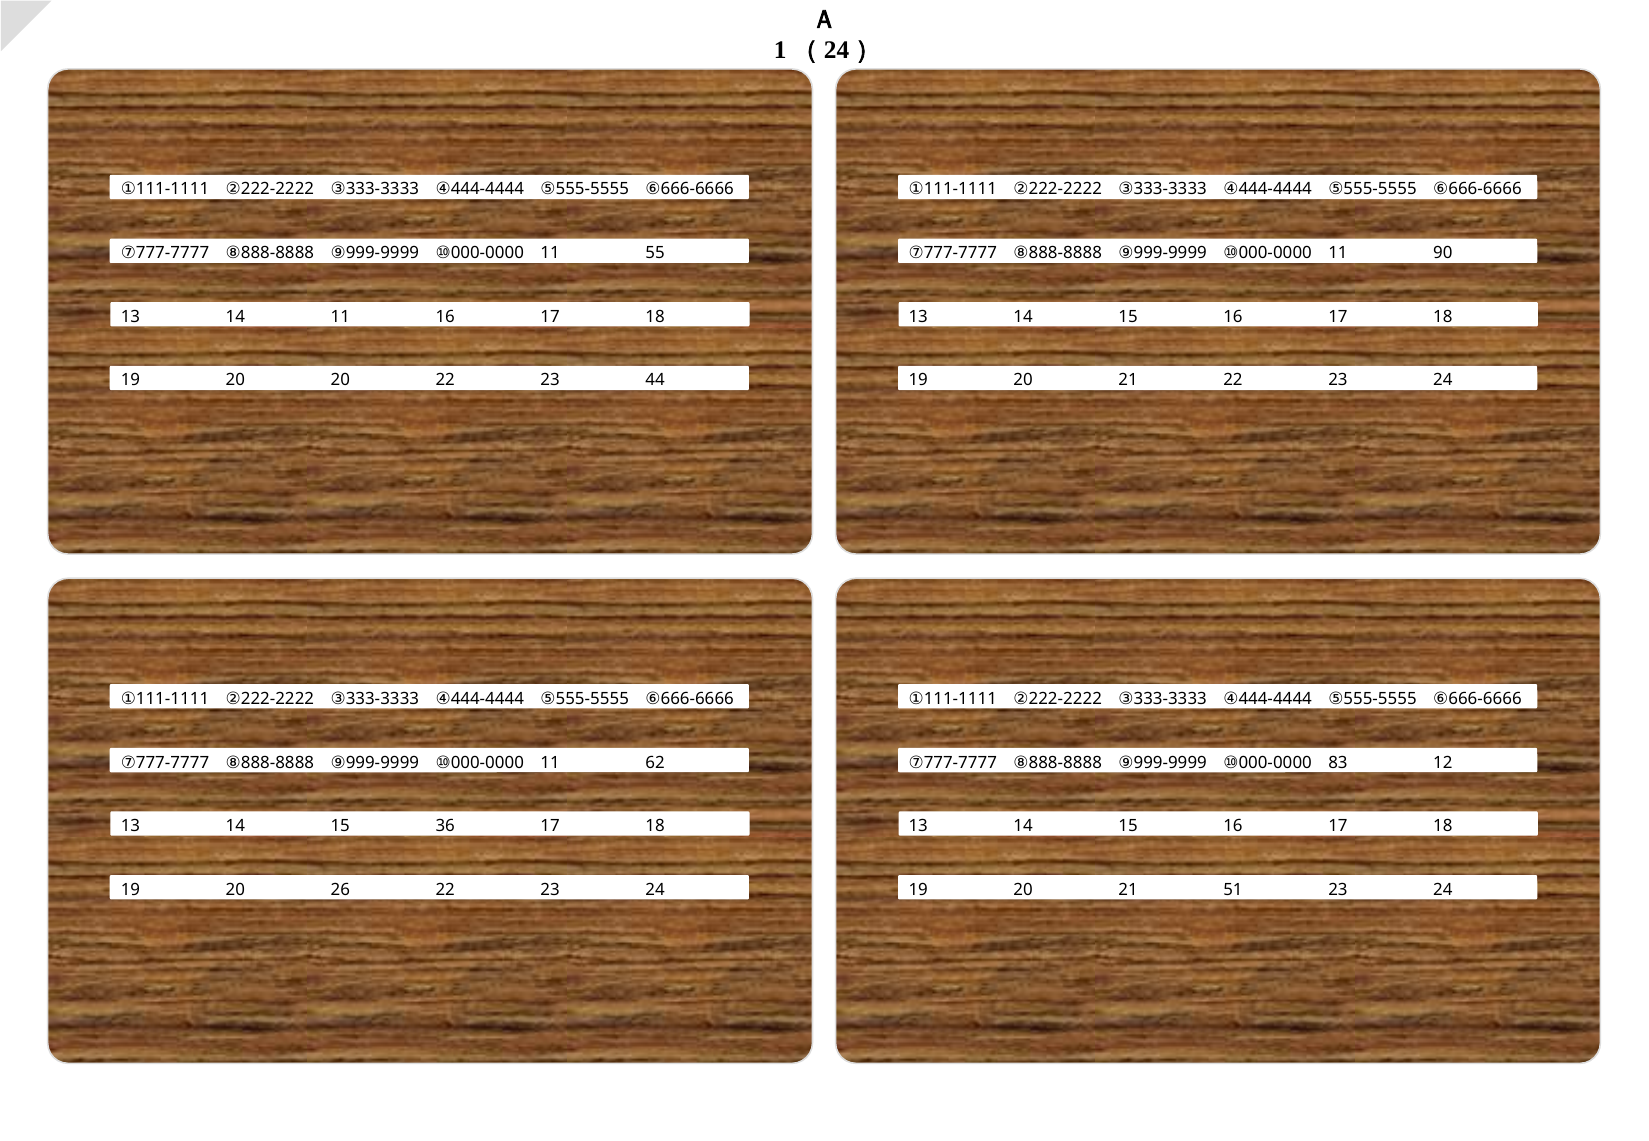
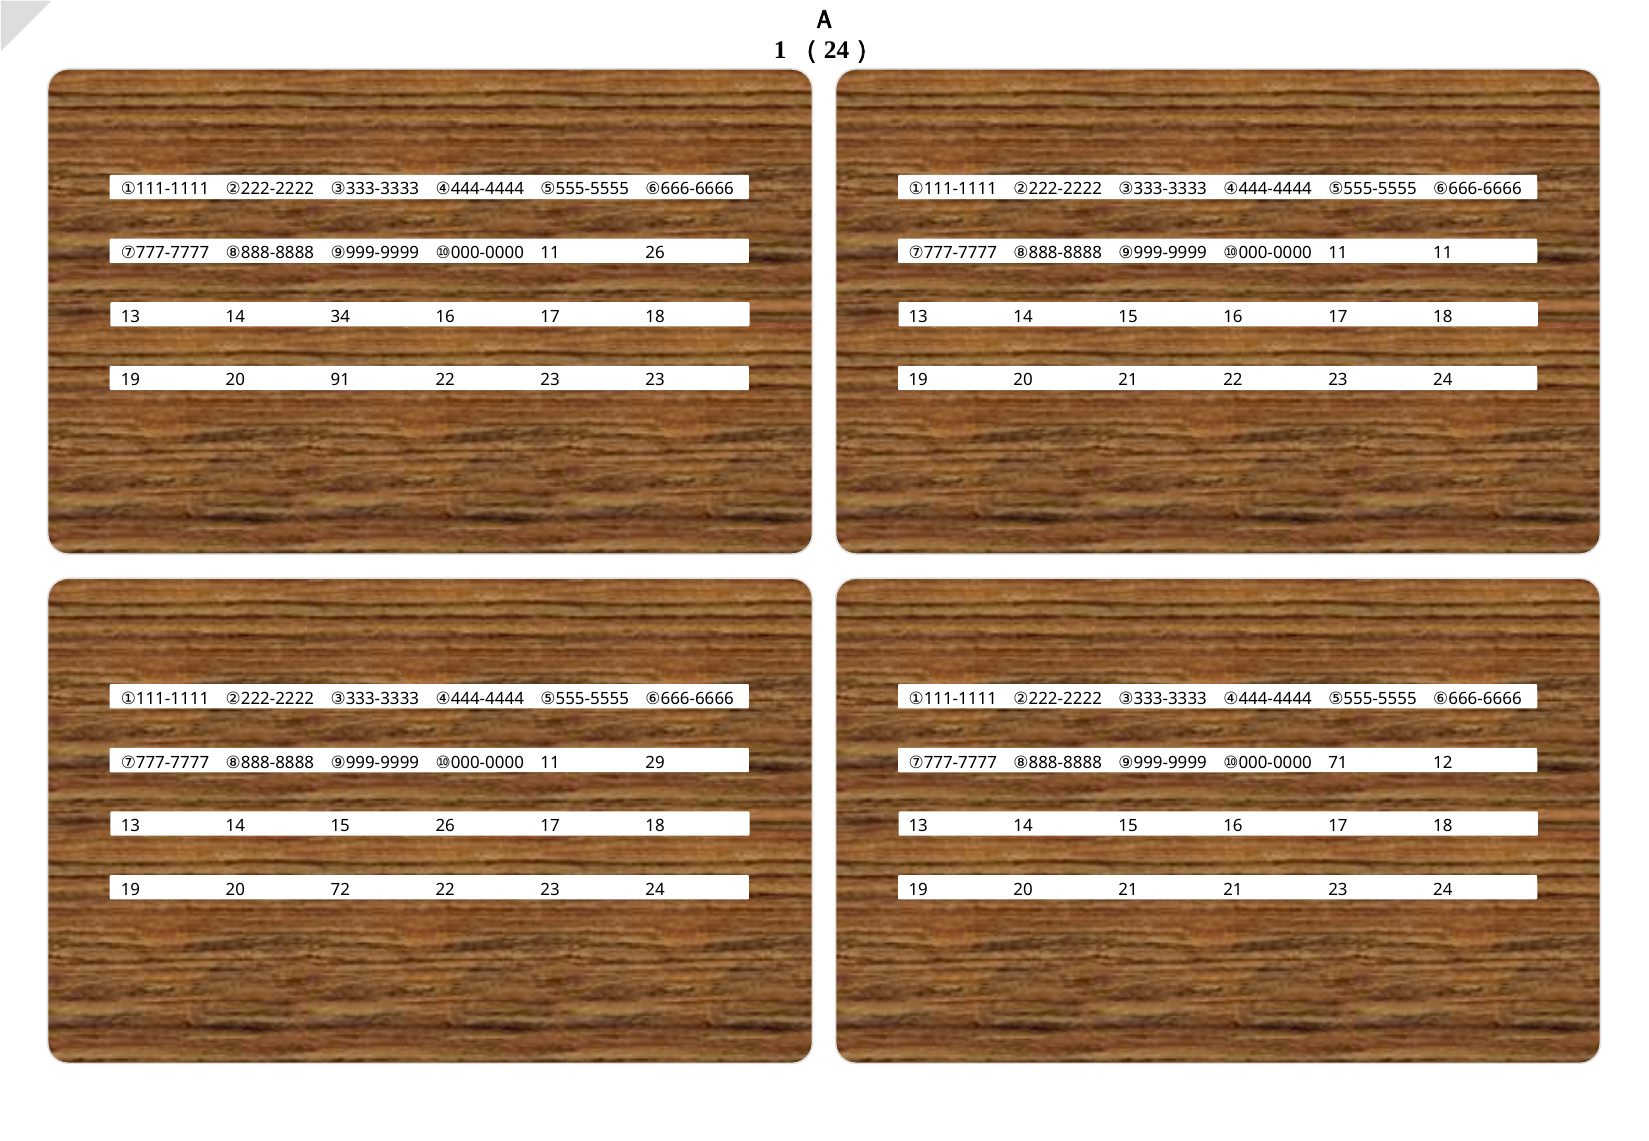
11 55: 55 -> 26 (655, 253)
11 90: 90 -> 11 (1443, 253)
14 11: 11 -> 34 (340, 317)
20 20: 20 -> 91 (340, 380)
23 44: 44 -> 23 (655, 380)
62: 62 -> 29 (655, 763)
83: 83 -> 71 (1338, 763)
15 36: 36 -> 26 (445, 827)
26: 26 -> 72 (340, 890)
21 51: 51 -> 21 (1233, 890)
